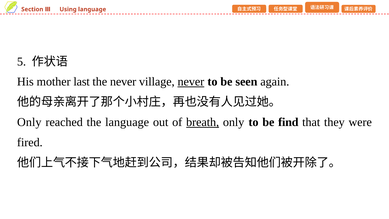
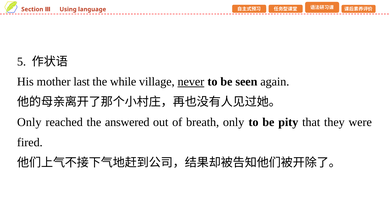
the never: never -> while (123, 82)
the language: language -> answered (127, 122)
breath underline: present -> none (203, 122)
find: find -> pity (288, 122)
